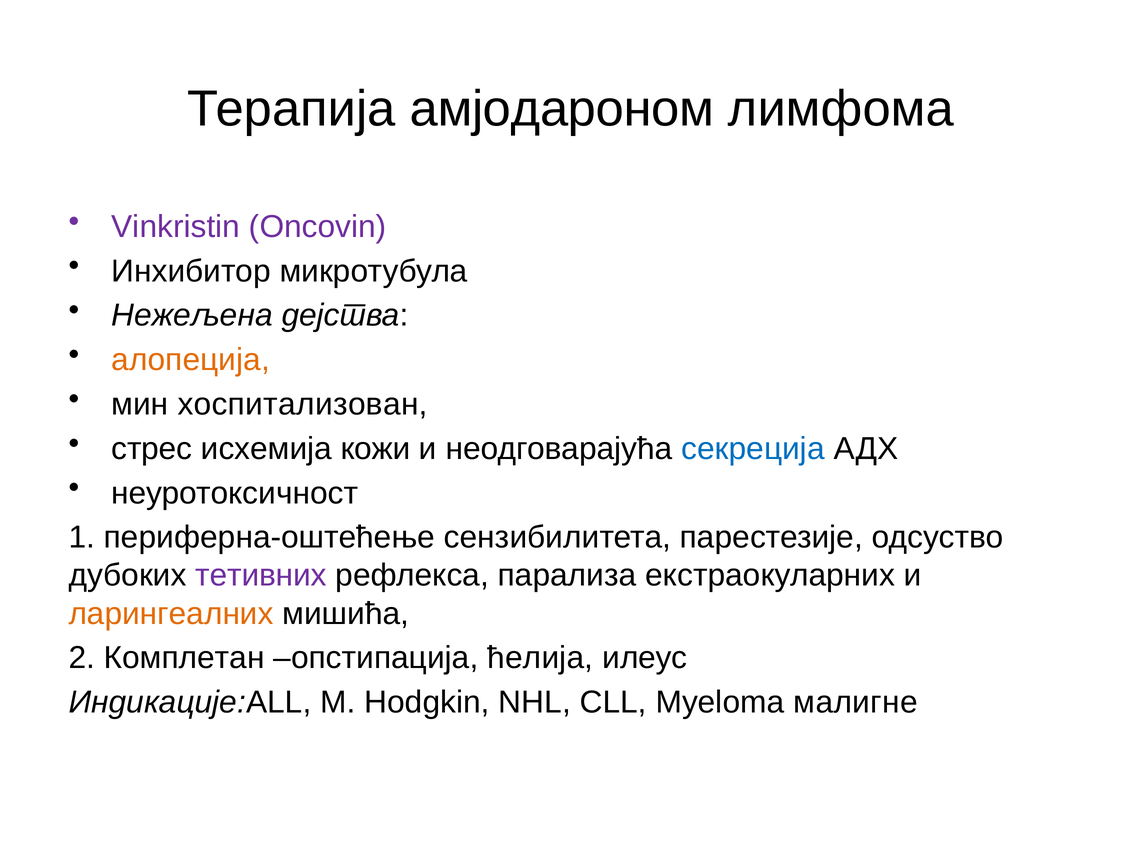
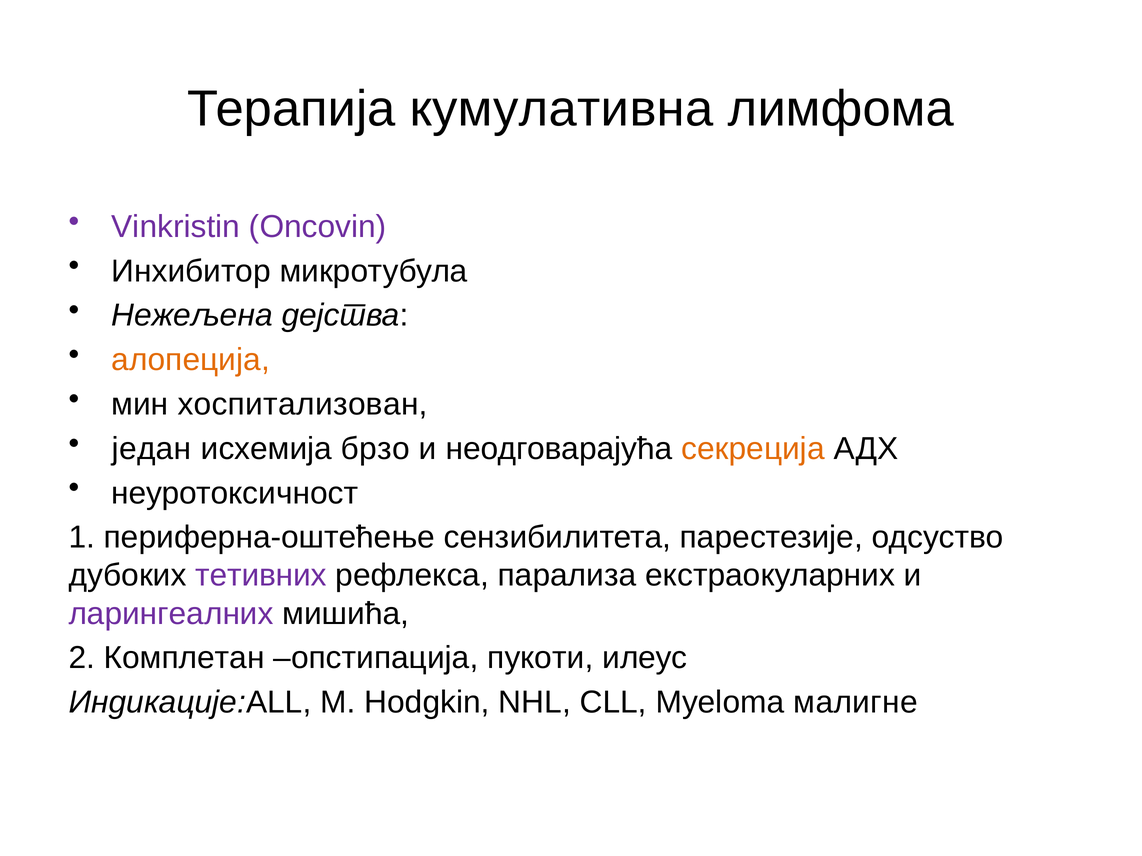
амјодароном: амјодароном -> кумулативна (562, 109)
стрес: стрес -> један (152, 449)
кожи: кожи -> брзо (375, 449)
секреција colour: blue -> orange (753, 449)
ларингеалних colour: orange -> purple (171, 614)
ћелија: ћелија -> пукоти (540, 658)
